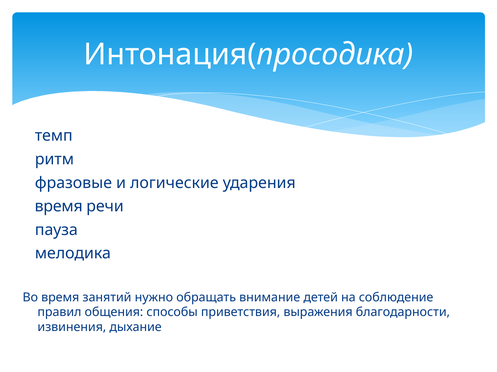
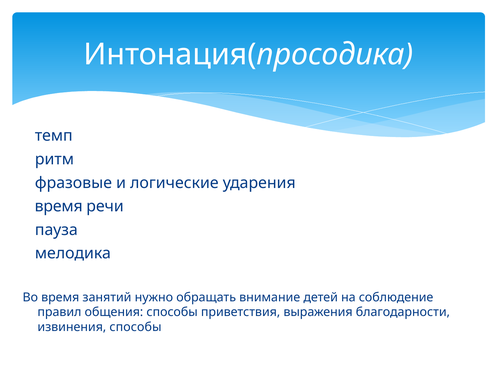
извинения дыхание: дыхание -> способы (135, 328)
